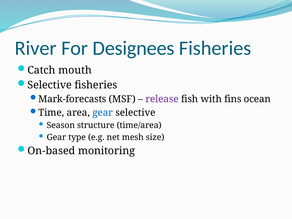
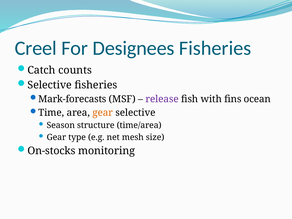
River: River -> Creel (36, 48)
mouth: mouth -> counts (75, 70)
gear colour: blue -> orange (103, 113)
On-based: On-based -> On-stocks (51, 151)
